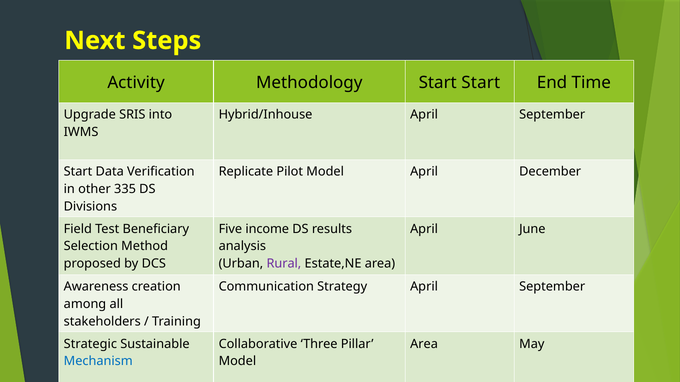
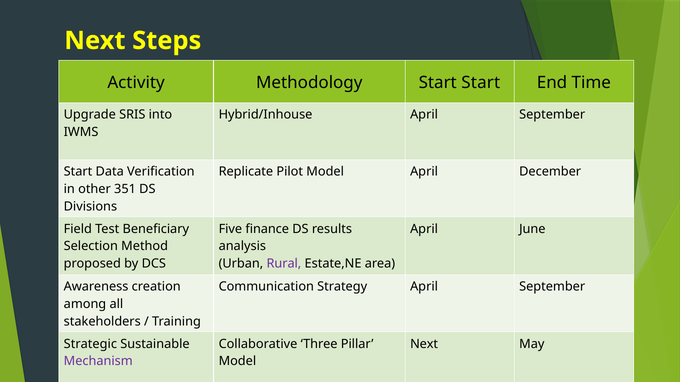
335: 335 -> 351 (125, 189)
income: income -> finance (267, 229)
Area: Area -> Next (424, 344)
Mechanism colour: blue -> purple (98, 362)
